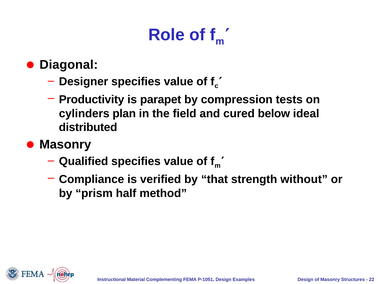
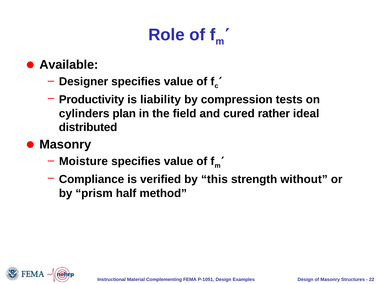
Diagonal: Diagonal -> Available (69, 65)
parapet: parapet -> liability (161, 99)
below: below -> rather (274, 113)
Qualified: Qualified -> Moisture (83, 161)
that: that -> this (214, 179)
